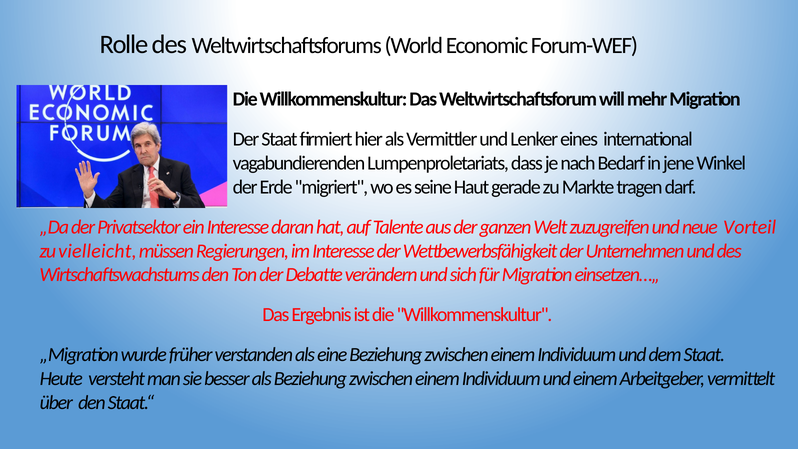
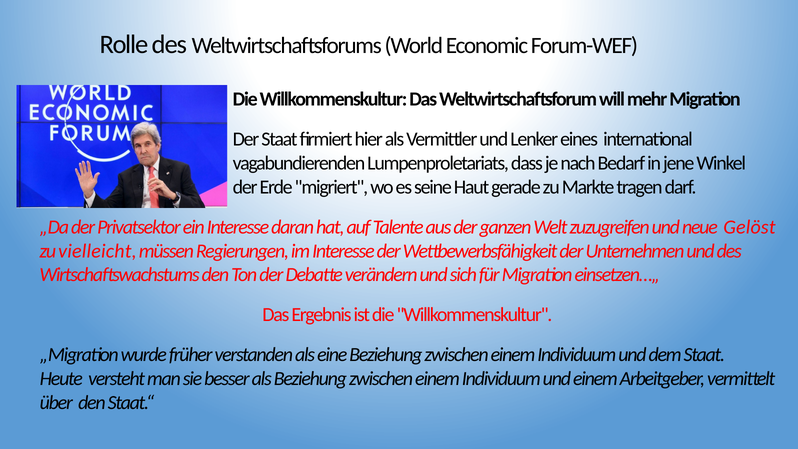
Vorteil: Vorteil -> Gelöst (749, 227)
